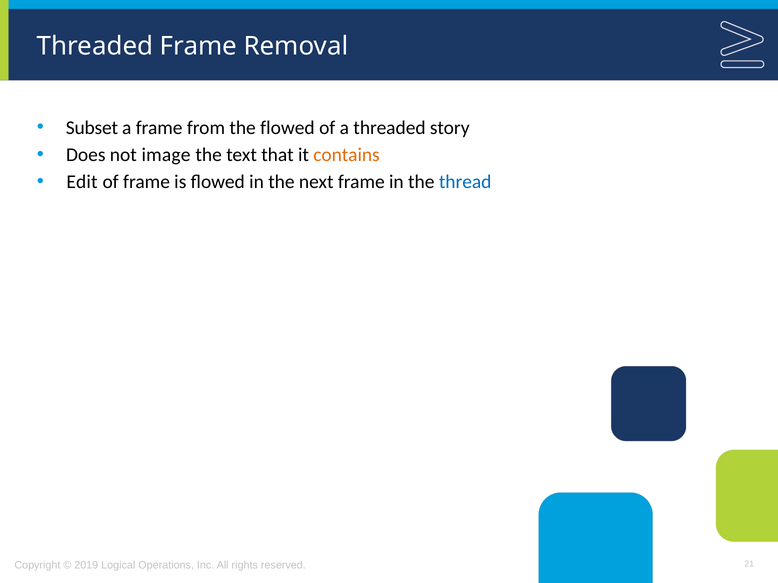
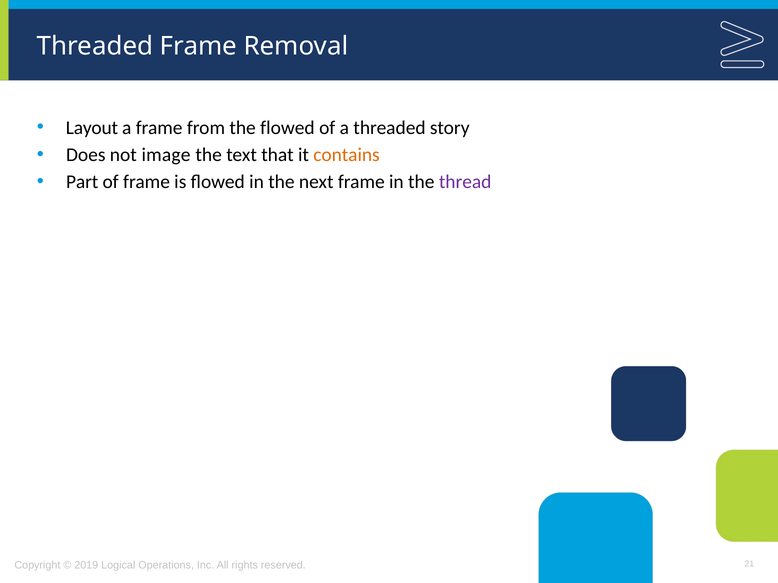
Subset: Subset -> Layout (92, 128)
Edit: Edit -> Part (82, 182)
thread colour: blue -> purple (465, 182)
